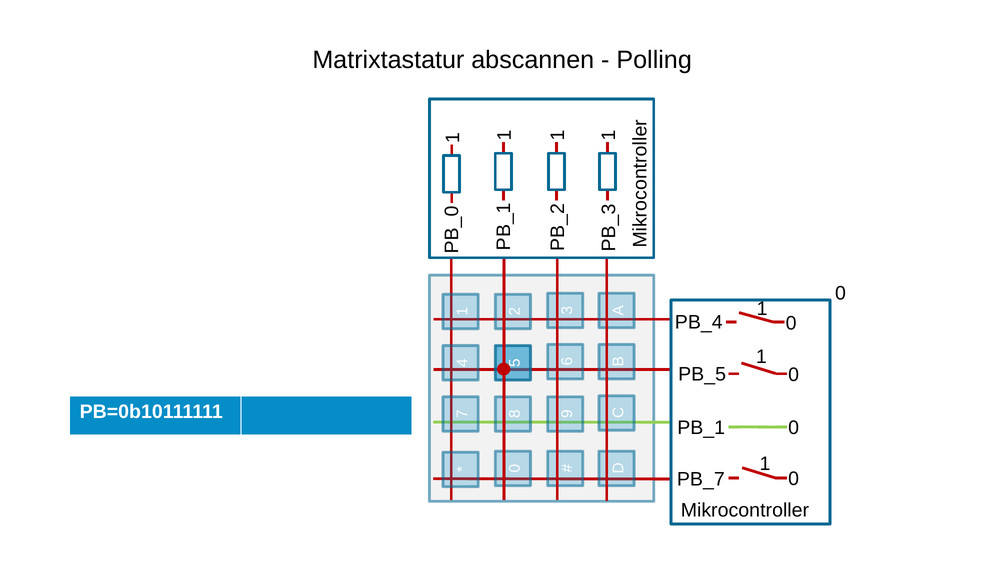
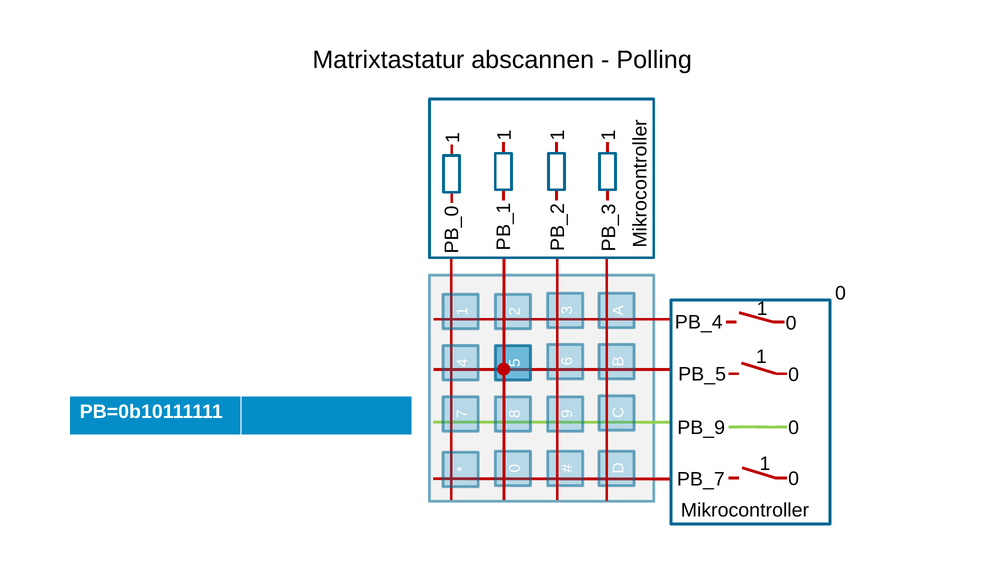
PB_1: PB_1 -> PB_9 (701, 428)
